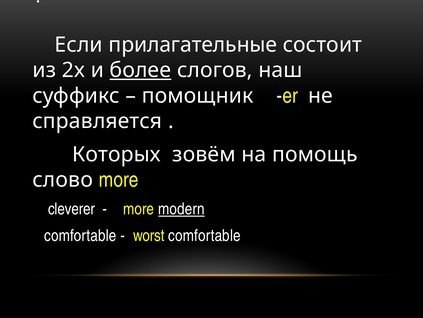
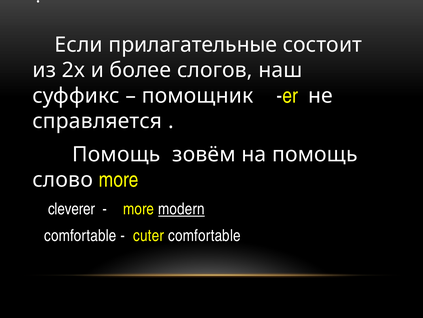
более underline: present -> none (140, 70)
Которых: Которых -> Помощь (116, 154)
worst: worst -> cuter (149, 235)
